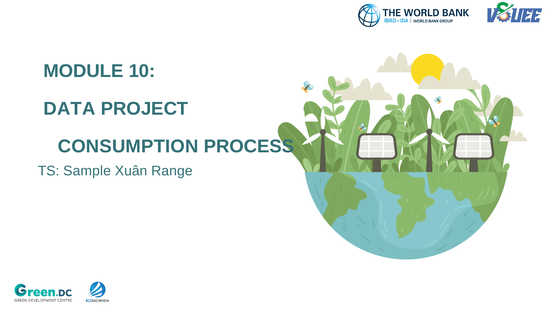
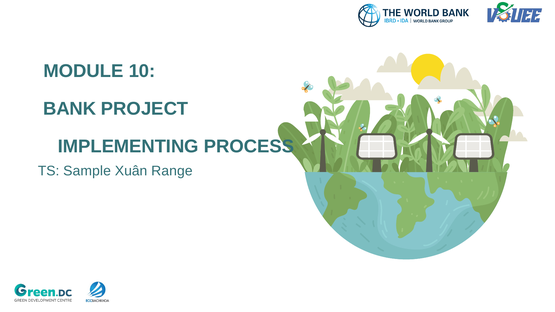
DATA: DATA -> BANK (70, 109)
CONSUMPTION: CONSUMPTION -> IMPLEMENTING (128, 147)
